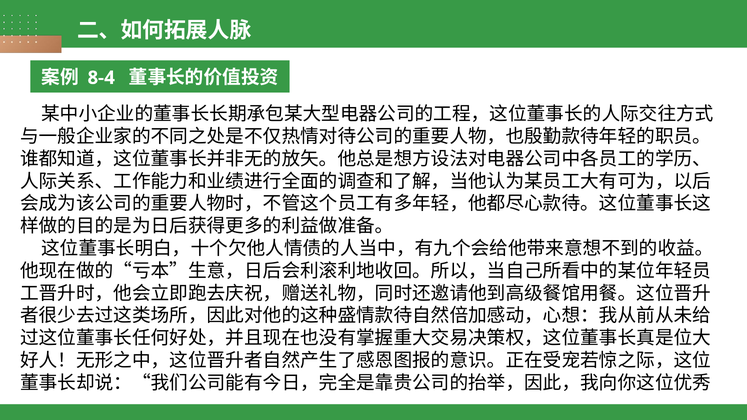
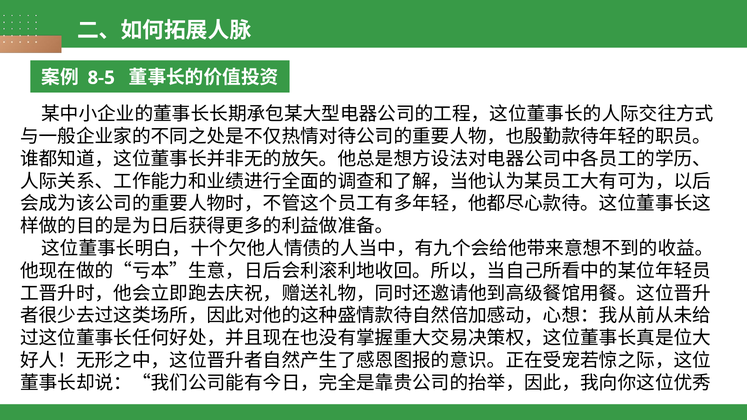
8-4: 8-4 -> 8-5 (101, 78)
